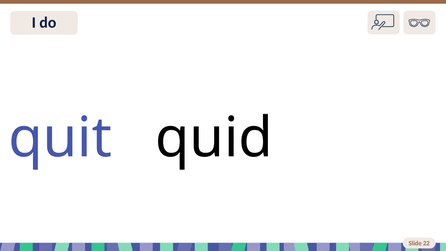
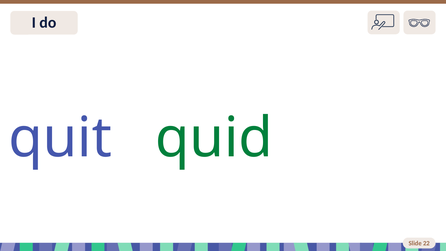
quid colour: black -> green (214, 138)
